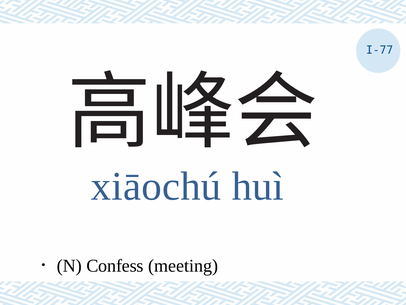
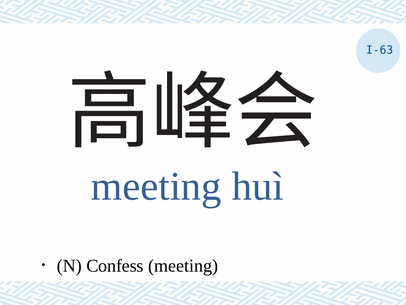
I-77: I-77 -> I-63 (380, 50)
xiāochú: xiāochú -> meeting (156, 186)
